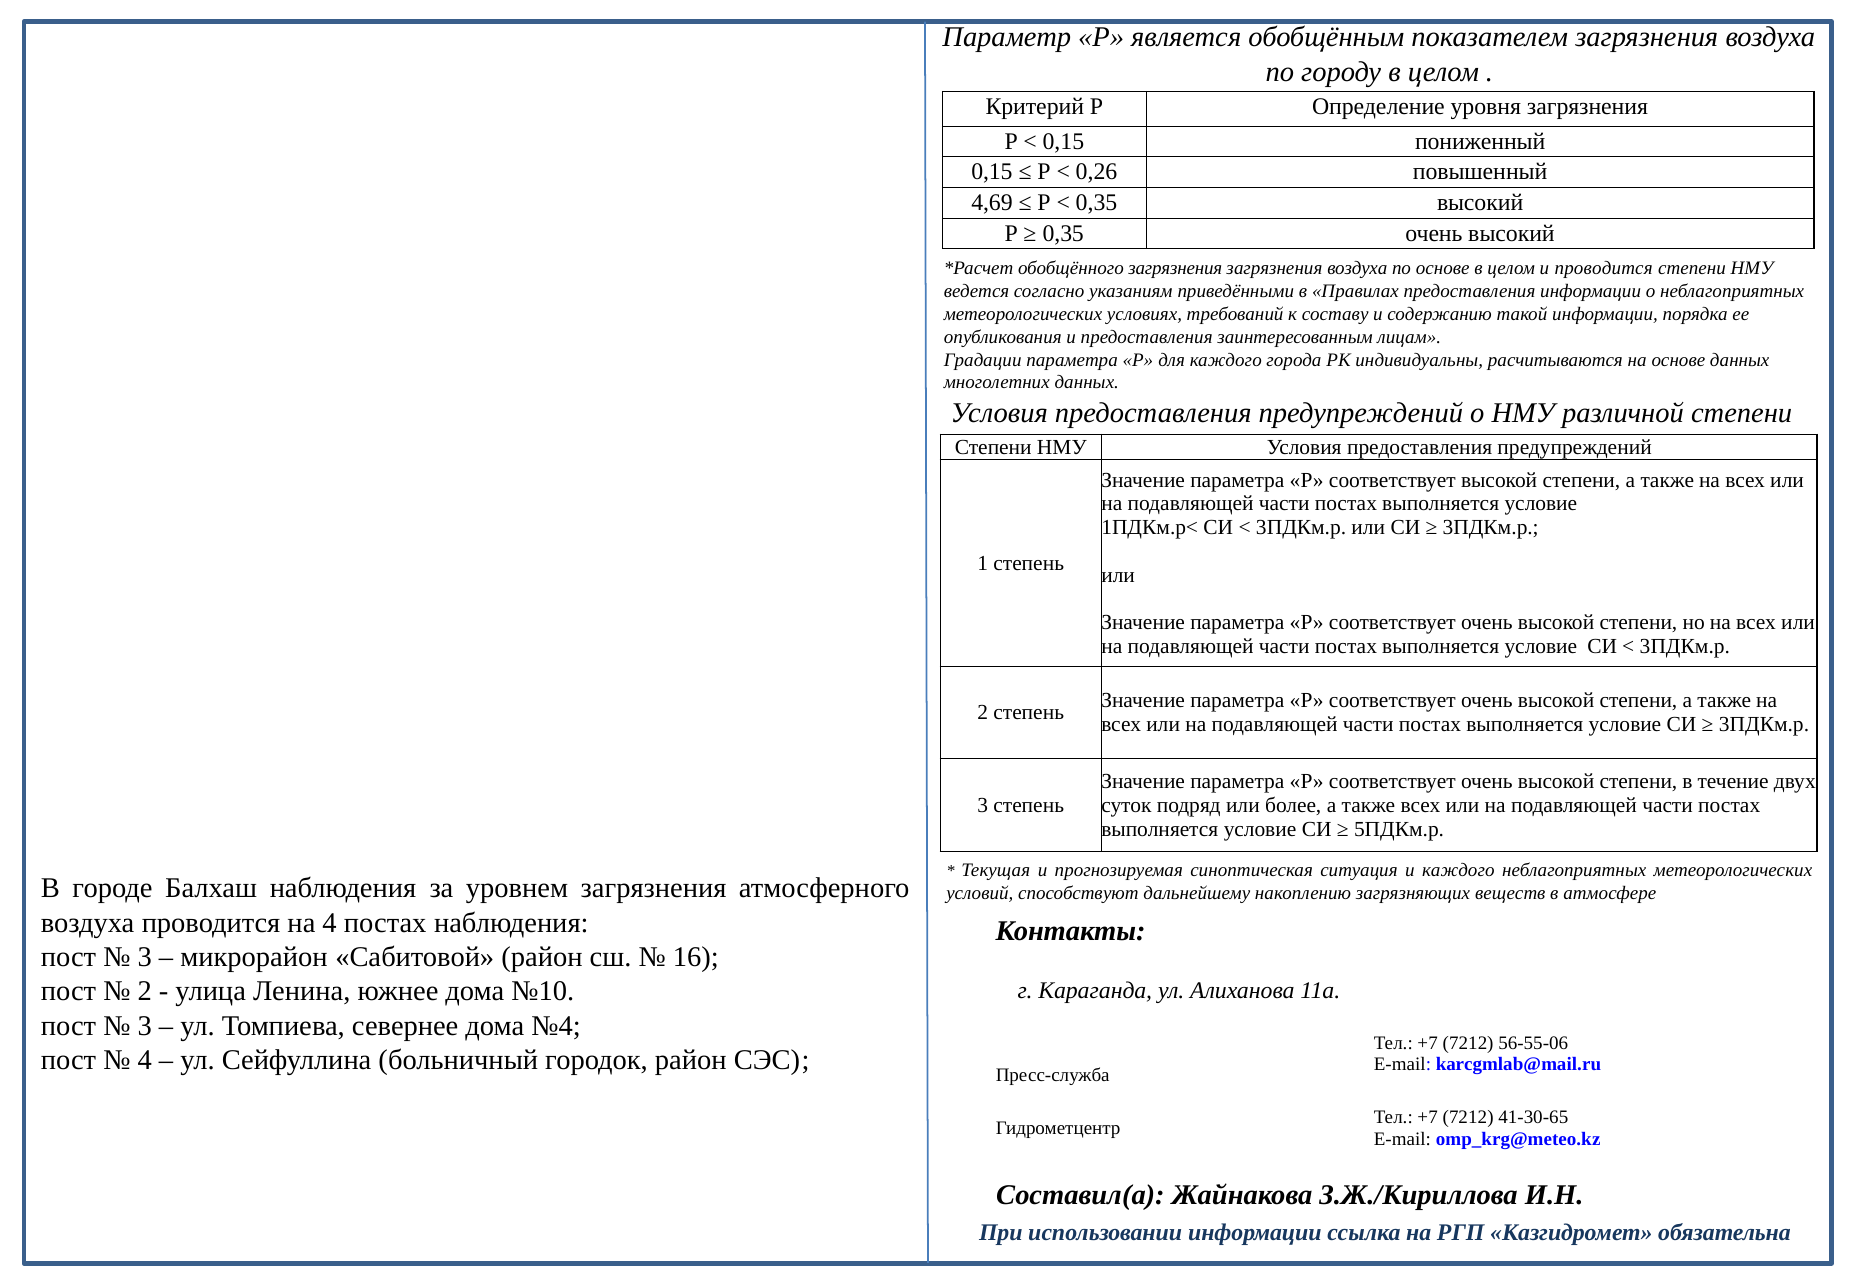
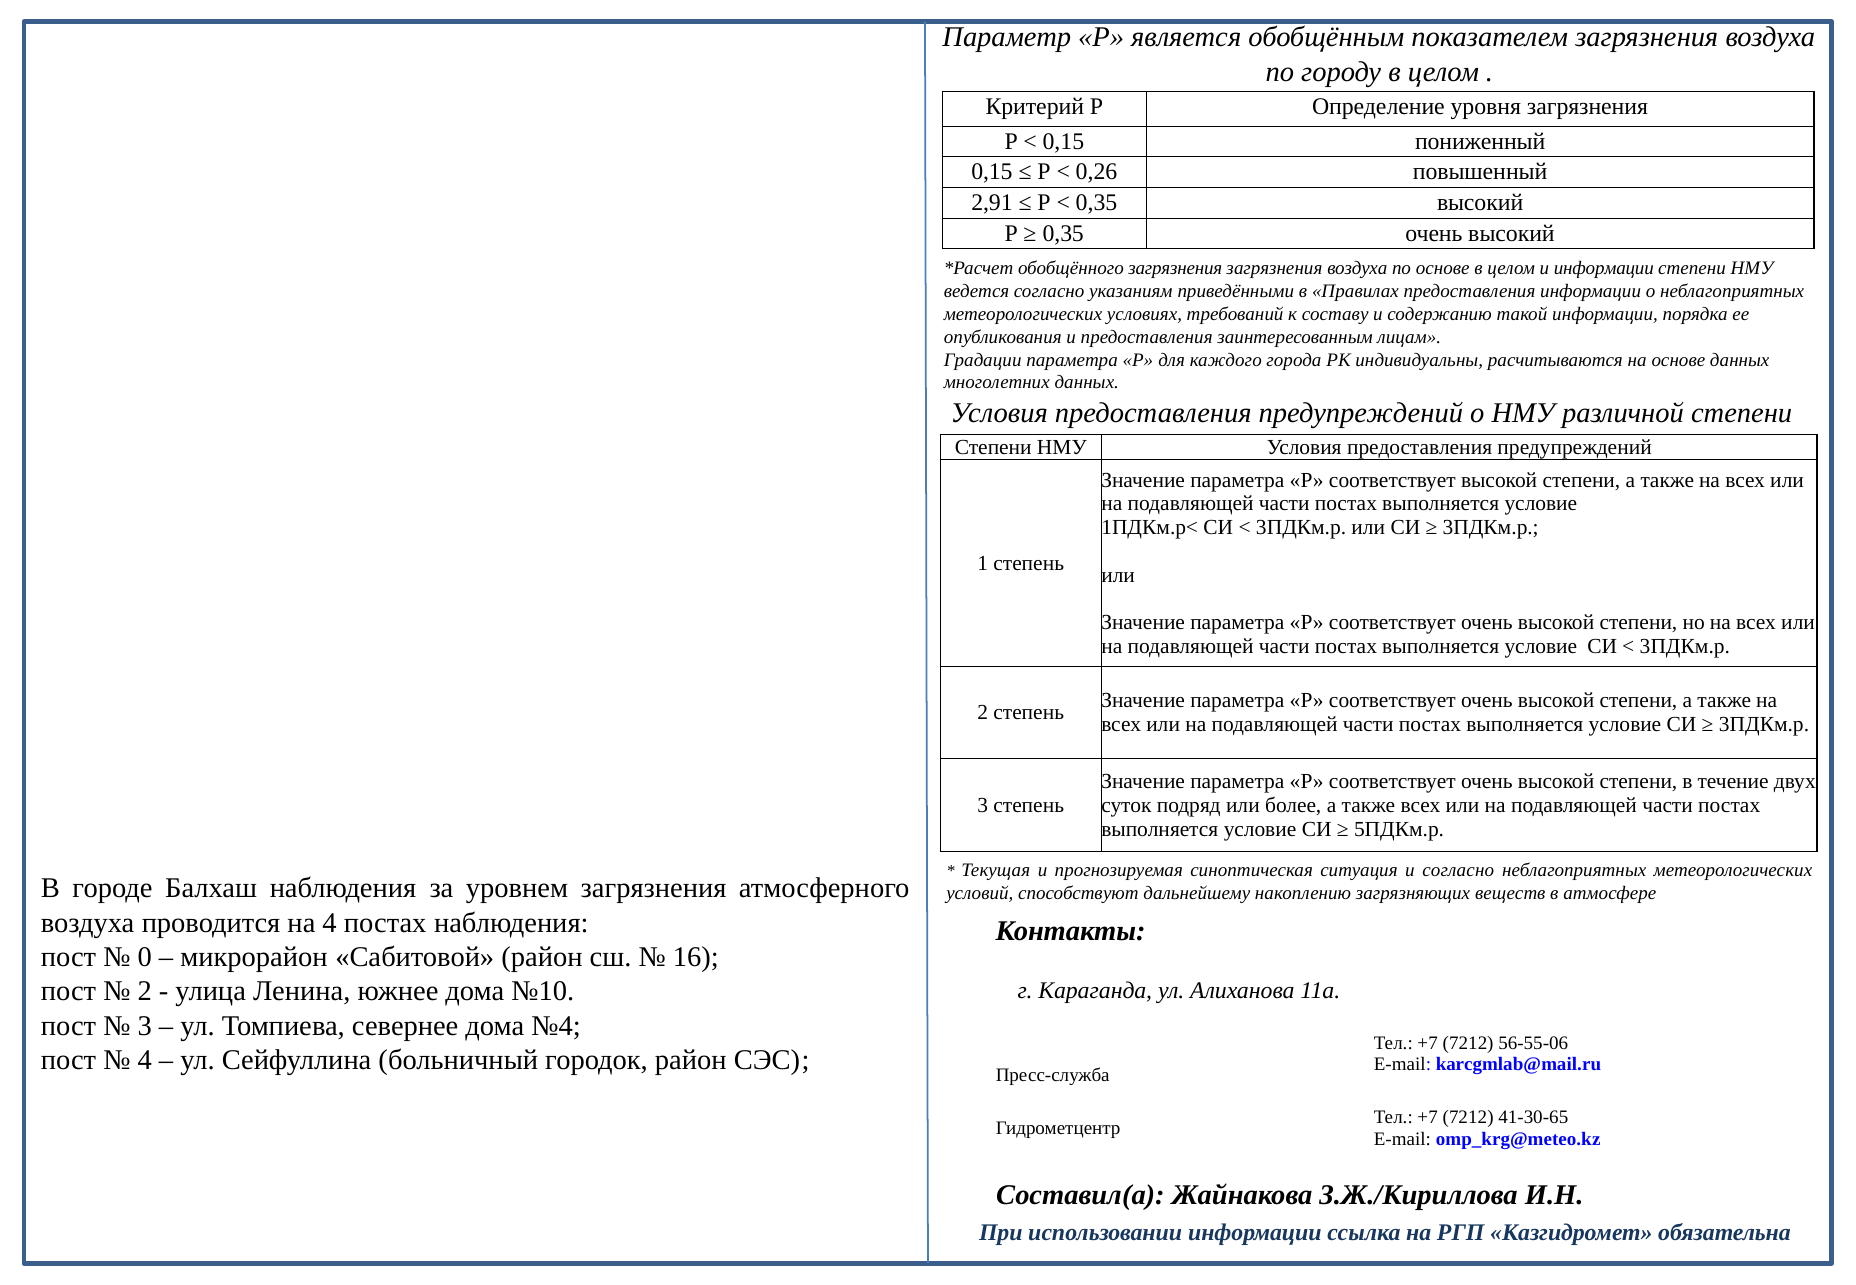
4,69: 4,69 -> 2,91 (992, 203)
и проводится: проводится -> информации (1604, 269)
и каждого: каждого -> согласно (1458, 870)
3: 3 -> 0 (145, 957)
